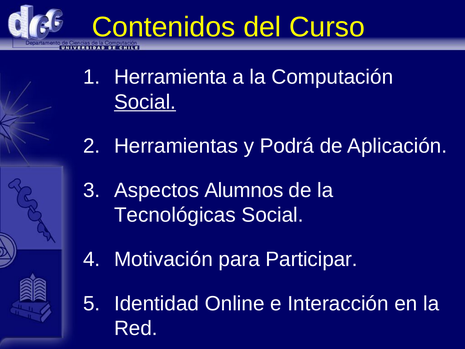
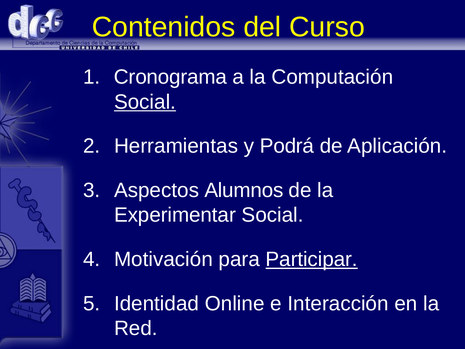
Herramienta: Herramienta -> Cronograma (170, 77)
Tecnológicas: Tecnológicas -> Experimentar (175, 215)
Participar underline: none -> present (312, 259)
